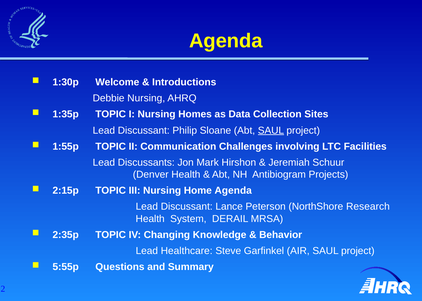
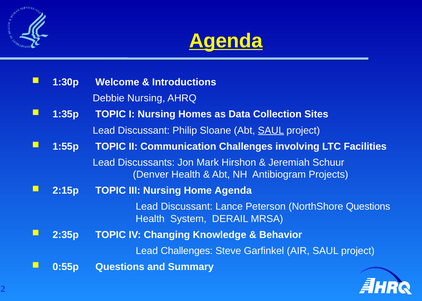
Agenda underline: none -> present (226, 41)
NorthShore Research: Research -> Questions (368, 207)
Lead Healthcare: Healthcare -> Challenges (187, 251)
5:55p: 5:55p -> 0:55p (66, 267)
